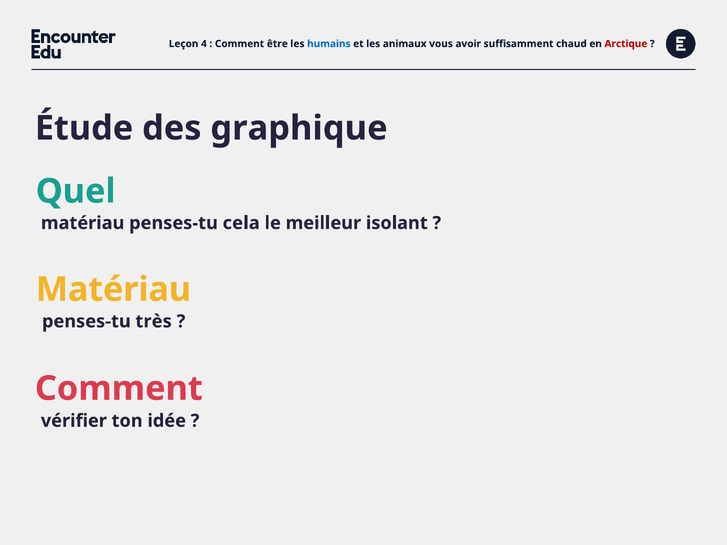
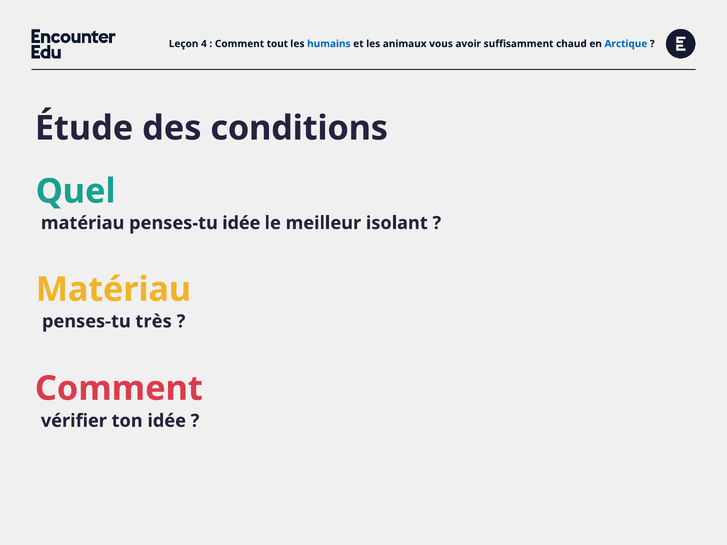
être: être -> tout (277, 44)
Arctique colour: red -> blue (626, 44)
graphique: graphique -> conditions (299, 128)
penses-tu cela: cela -> idée (241, 223)
